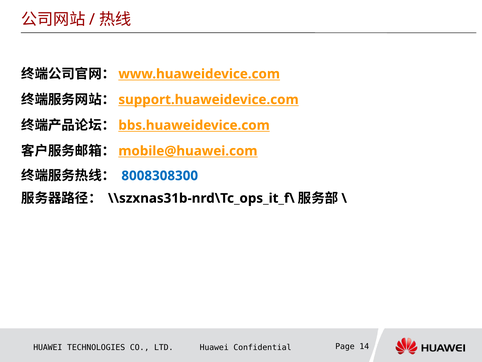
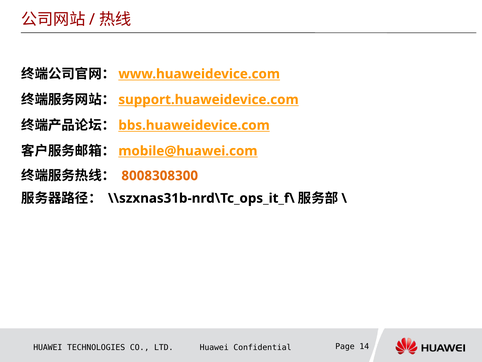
8008308300 colour: blue -> orange (160, 176)
